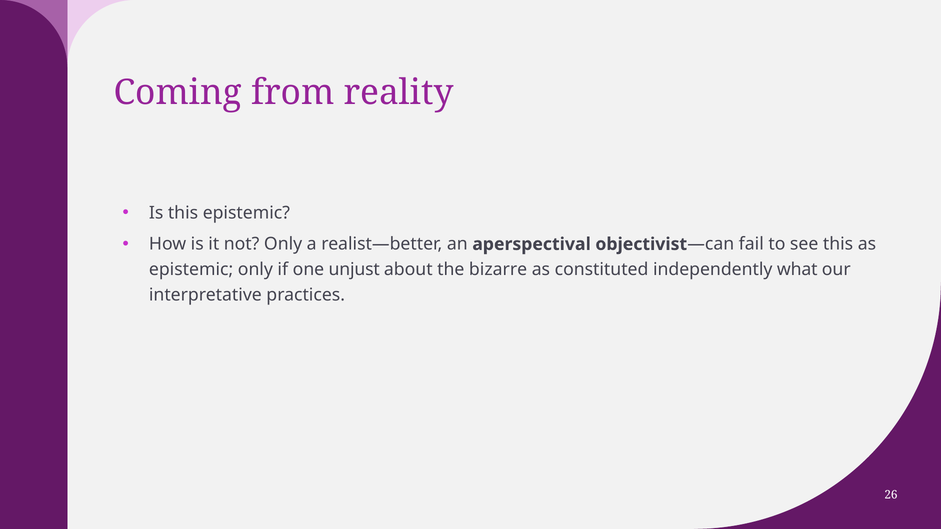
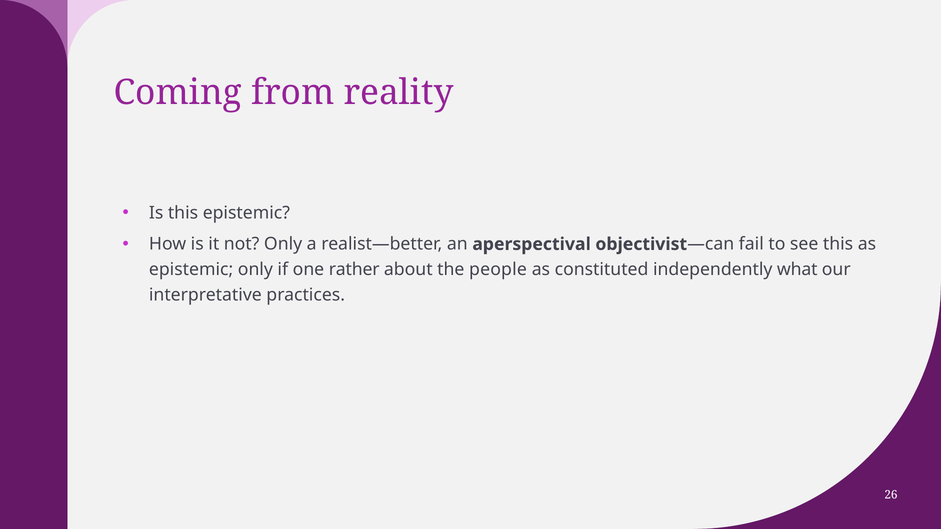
unjust: unjust -> rather (354, 270)
bizarre: bizarre -> people (498, 270)
